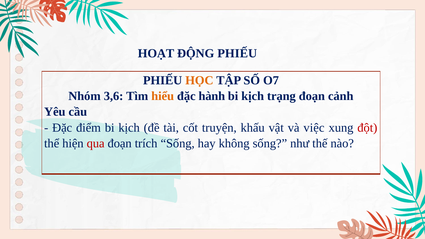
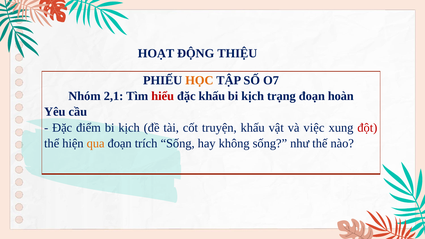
ĐỘNG PHIẾU: PHIẾU -> THIỆU (237, 54)
3,6: 3,6 -> 2,1 (114, 96)
hiểu colour: orange -> red (163, 96)
đặc hành: hành -> khấu (212, 96)
cảnh: cảnh -> hoàn (341, 96)
qua colour: red -> orange (96, 143)
